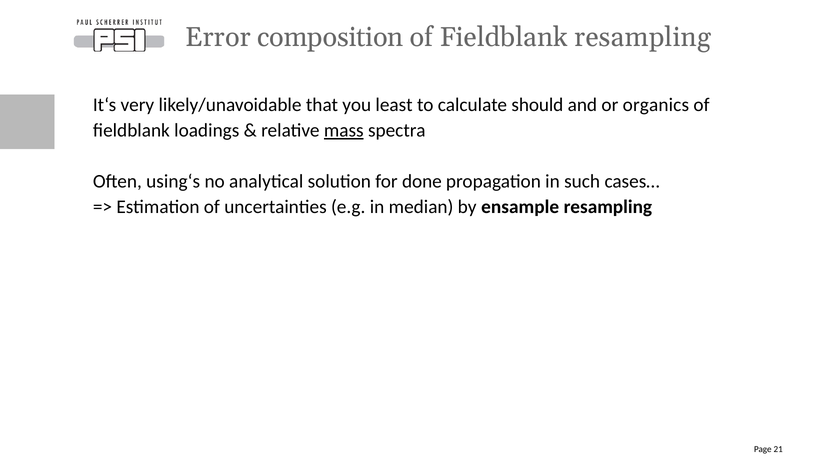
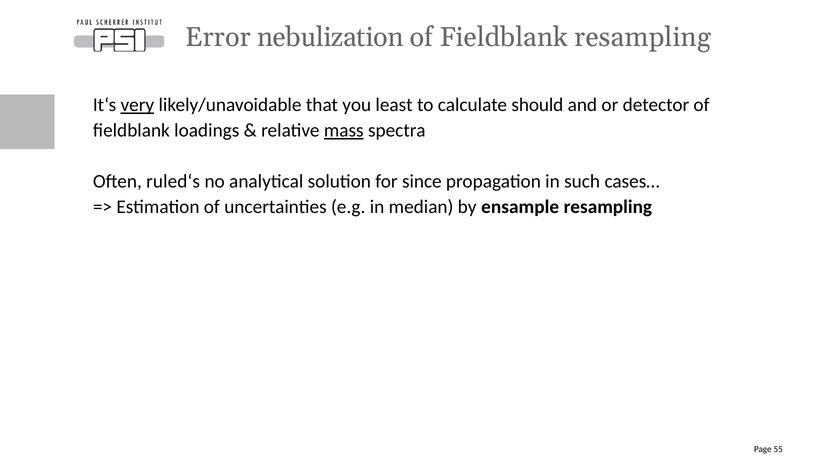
composition: composition -> nebulization (330, 37)
very underline: none -> present (137, 105)
organics: organics -> detector (656, 105)
using‘s: using‘s -> ruled‘s (173, 181)
done: done -> since (422, 181)
21: 21 -> 55 (778, 449)
